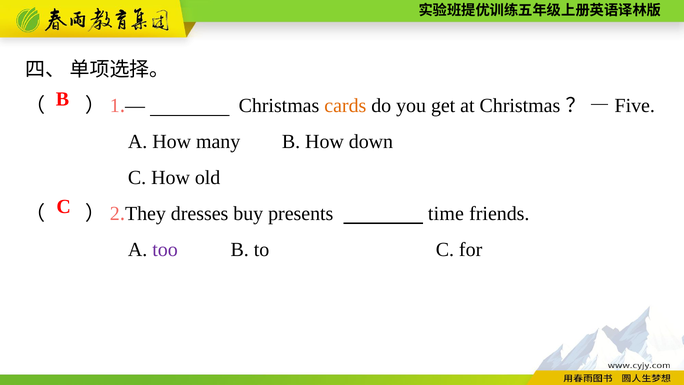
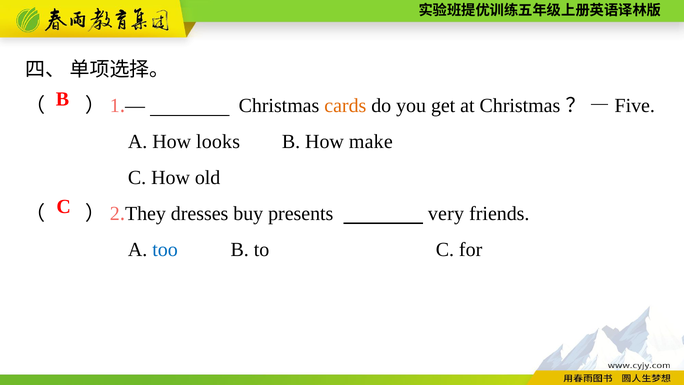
many: many -> looks (218, 142)
down: down -> make (371, 142)
time: time -> very (446, 214)
too colour: purple -> blue (165, 249)
